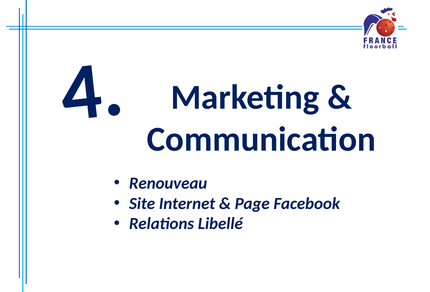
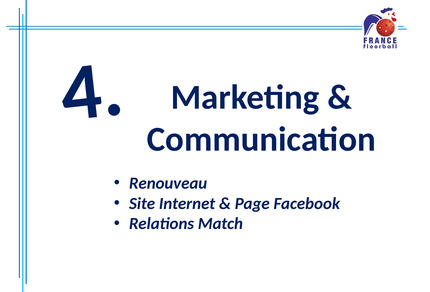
Libellé: Libellé -> Match (220, 224)
